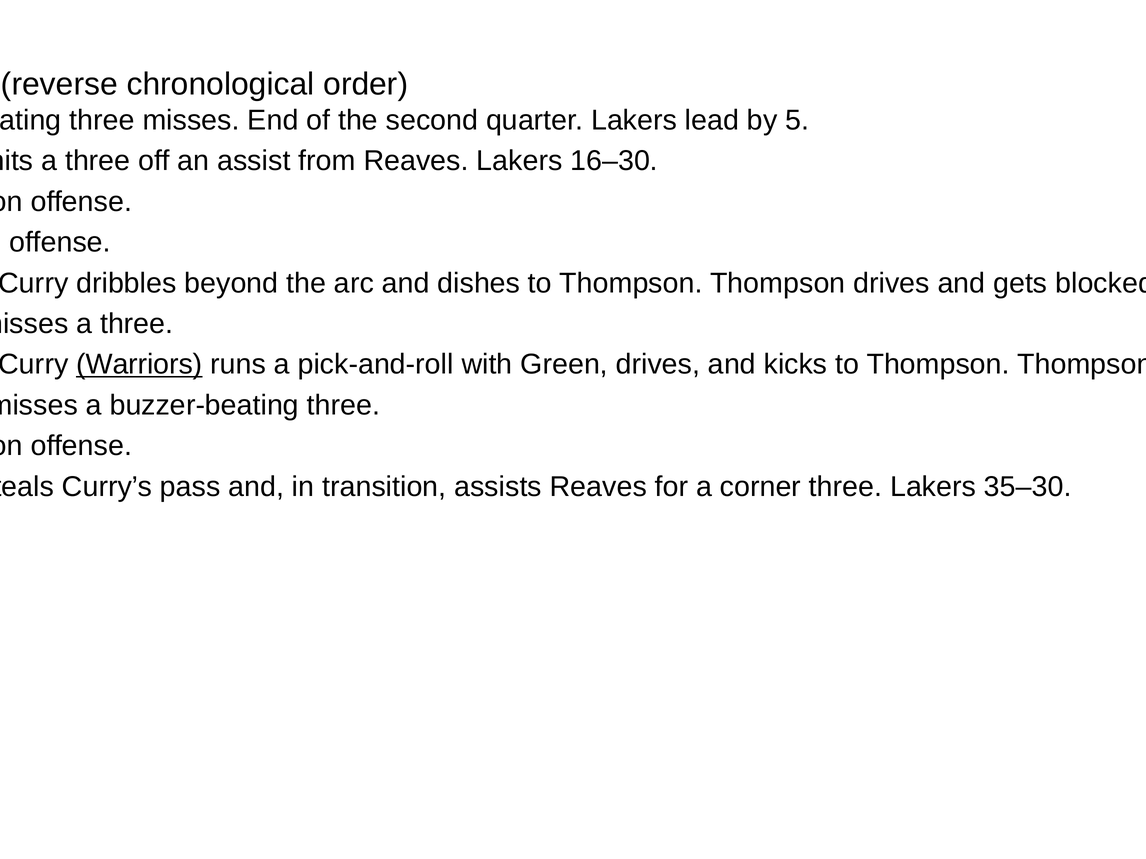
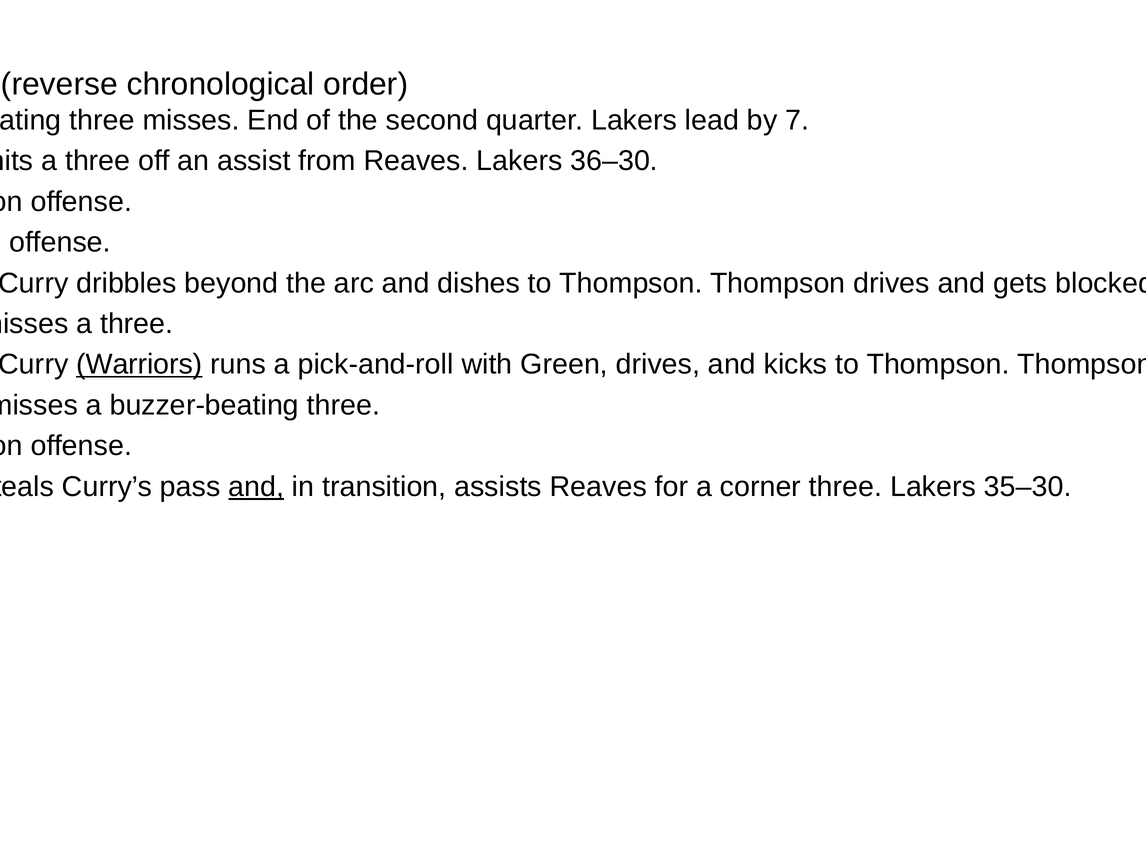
5: 5 -> 7 (797, 120)
16–30: 16–30 -> 36–30 (614, 161)
and underline: none -> present (256, 487)
